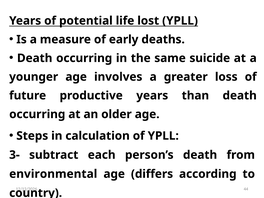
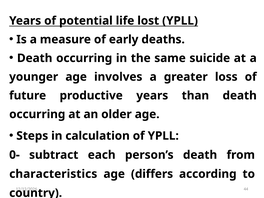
3-: 3- -> 0- (14, 155)
environmental: environmental -> characteristics (53, 174)
